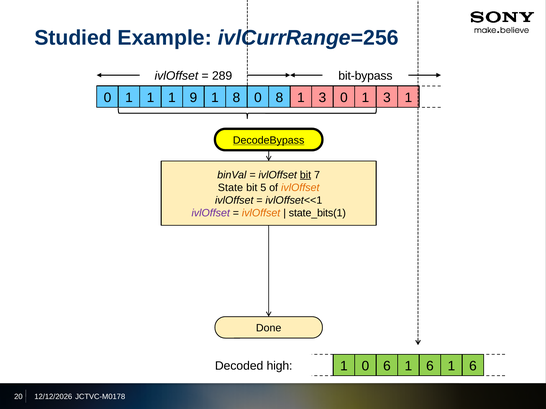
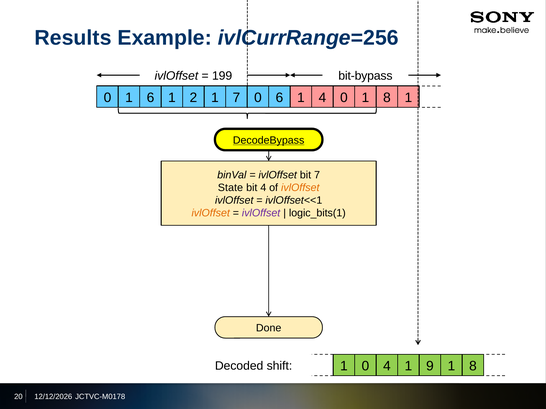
Studied: Studied -> Results (73, 38)
289: 289 -> 199 (222, 76)
0 1 1: 1 -> 6 (150, 98)
9: 9 -> 2 (193, 98)
1 8: 8 -> 7 (236, 98)
0 8: 8 -> 6 (279, 98)
3: 3 -> 4 (322, 98)
0 1 3: 3 -> 8 (387, 98)
bit underline: present -> none (306, 175)
bit 5: 5 -> 4 (263, 188)
ivlOffset colour: purple -> orange (211, 213)
ivlOffset colour: orange -> purple (261, 213)
state_bits(1: state_bits(1 -> logic_bits(1 (317, 213)
high: high -> shift (279, 366)
0 6: 6 -> 4 (387, 366)
6: 6 -> 9 (430, 366)
6: 6 -> 8 (473, 366)
